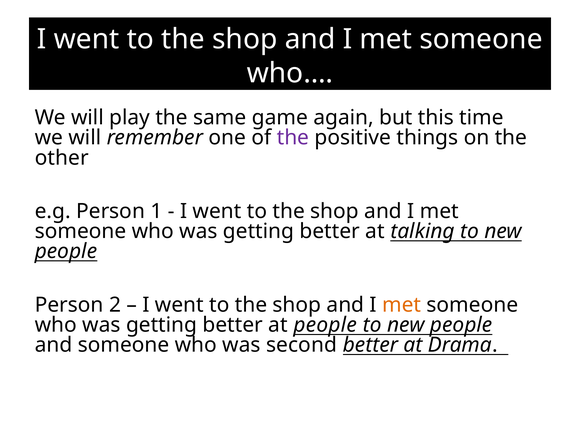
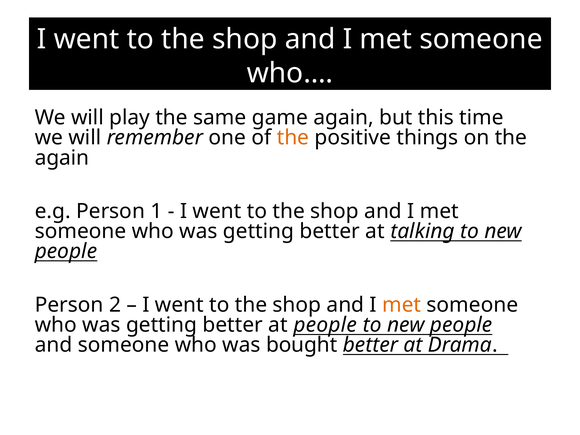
the colour: purple -> orange (293, 138)
other: other -> again (62, 158)
second: second -> bought (302, 345)
